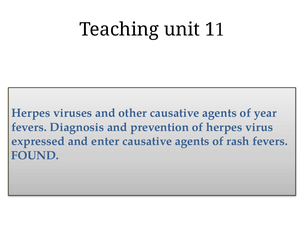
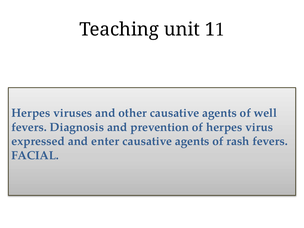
year: year -> well (265, 113)
FOUND: FOUND -> FACIAL (35, 156)
